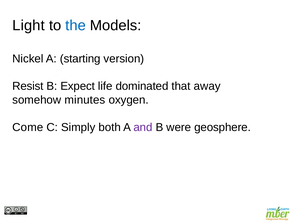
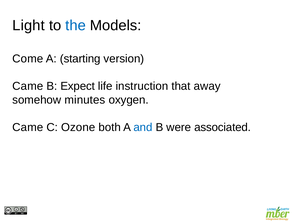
Nickel: Nickel -> Come (28, 59)
Resist: Resist -> Came (28, 86)
dominated: dominated -> instruction (142, 86)
Come: Come -> Came (28, 127)
Simply: Simply -> Ozone (78, 127)
and colour: purple -> blue (143, 127)
geosphere: geosphere -> associated (223, 127)
